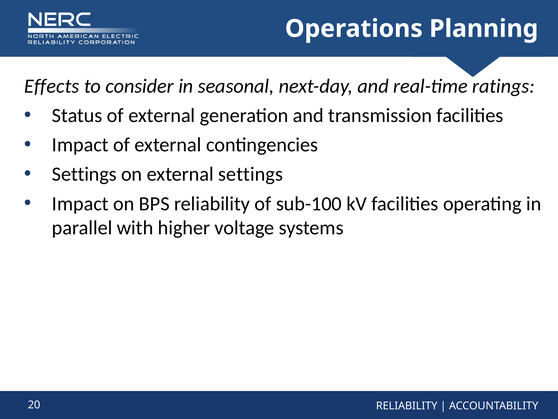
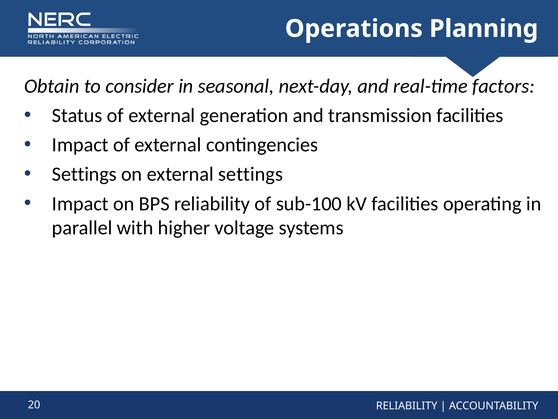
Effects: Effects -> Obtain (52, 86)
ratings: ratings -> factors (503, 86)
